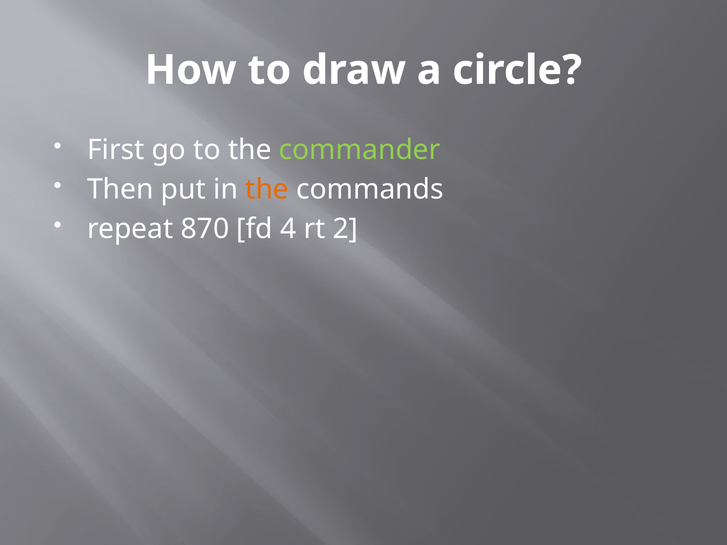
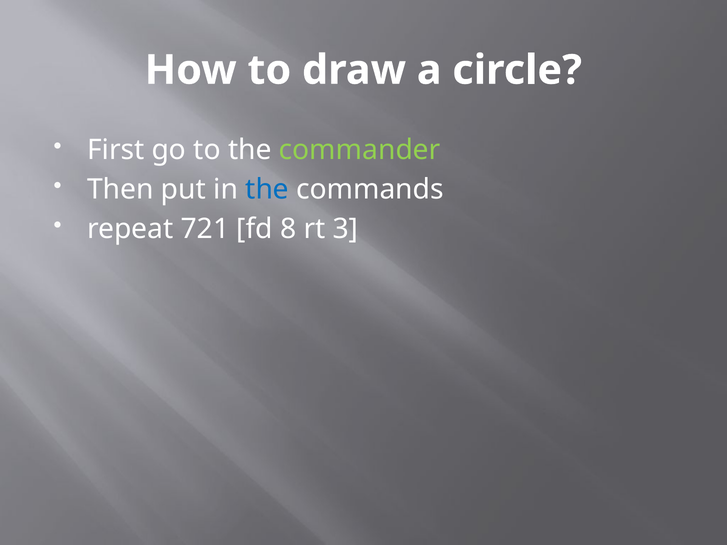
the colour: orange -> blue (267, 189)
870: 870 -> 721 (205, 229)
4: 4 -> 8 (288, 229)
2: 2 -> 3 (345, 229)
